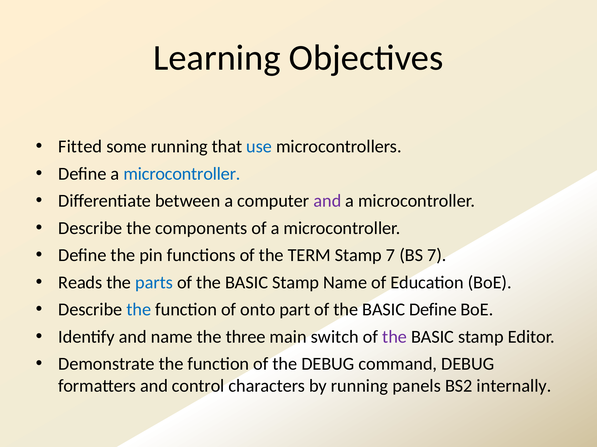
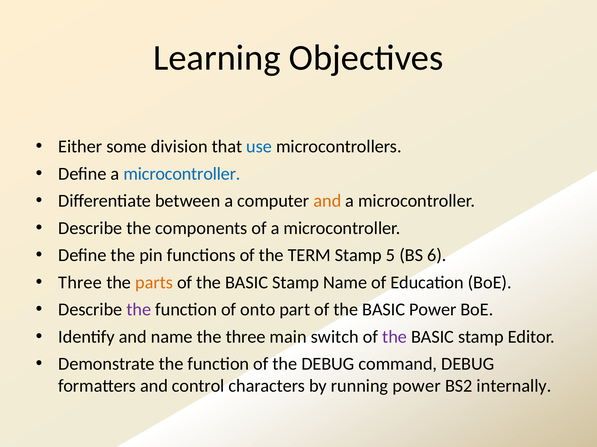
Fitted: Fitted -> Either (80, 147)
some running: running -> division (179, 147)
and colour: purple -> orange (327, 201)
Stamp 7: 7 -> 5 (391, 256)
BS 7: 7 -> 6 (437, 256)
Reads: Reads -> Three (80, 283)
parts colour: blue -> orange (154, 283)
the colour: blue -> purple (139, 310)
BASIC Define: Define -> Power (433, 310)
running panels: panels -> power (417, 386)
